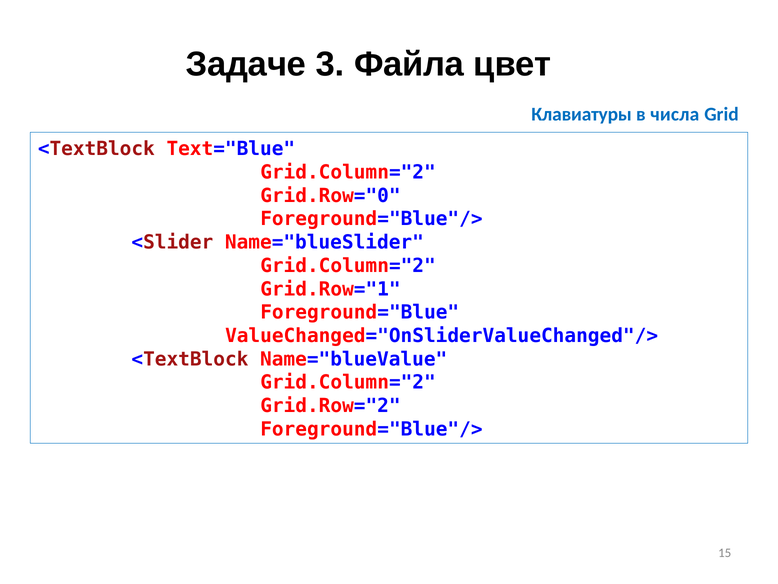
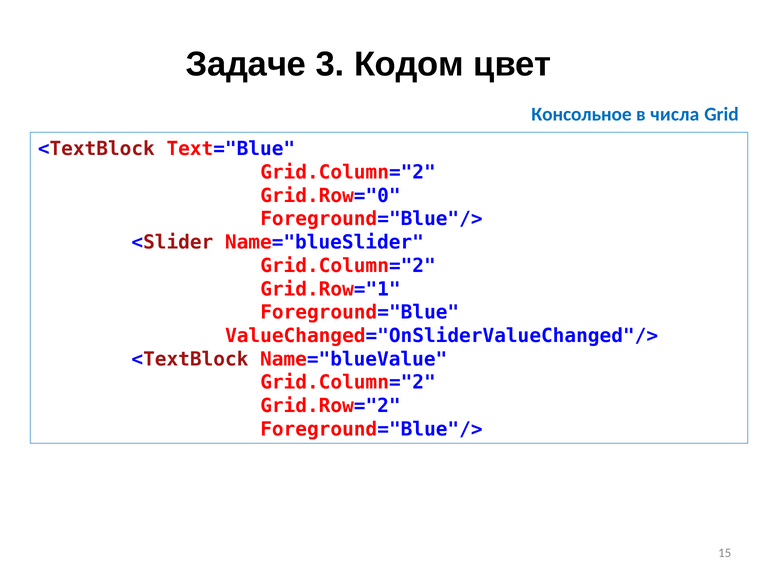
Файла: Файла -> Кодом (409, 64)
Клавиатуры: Клавиатуры -> Консольное (582, 114)
